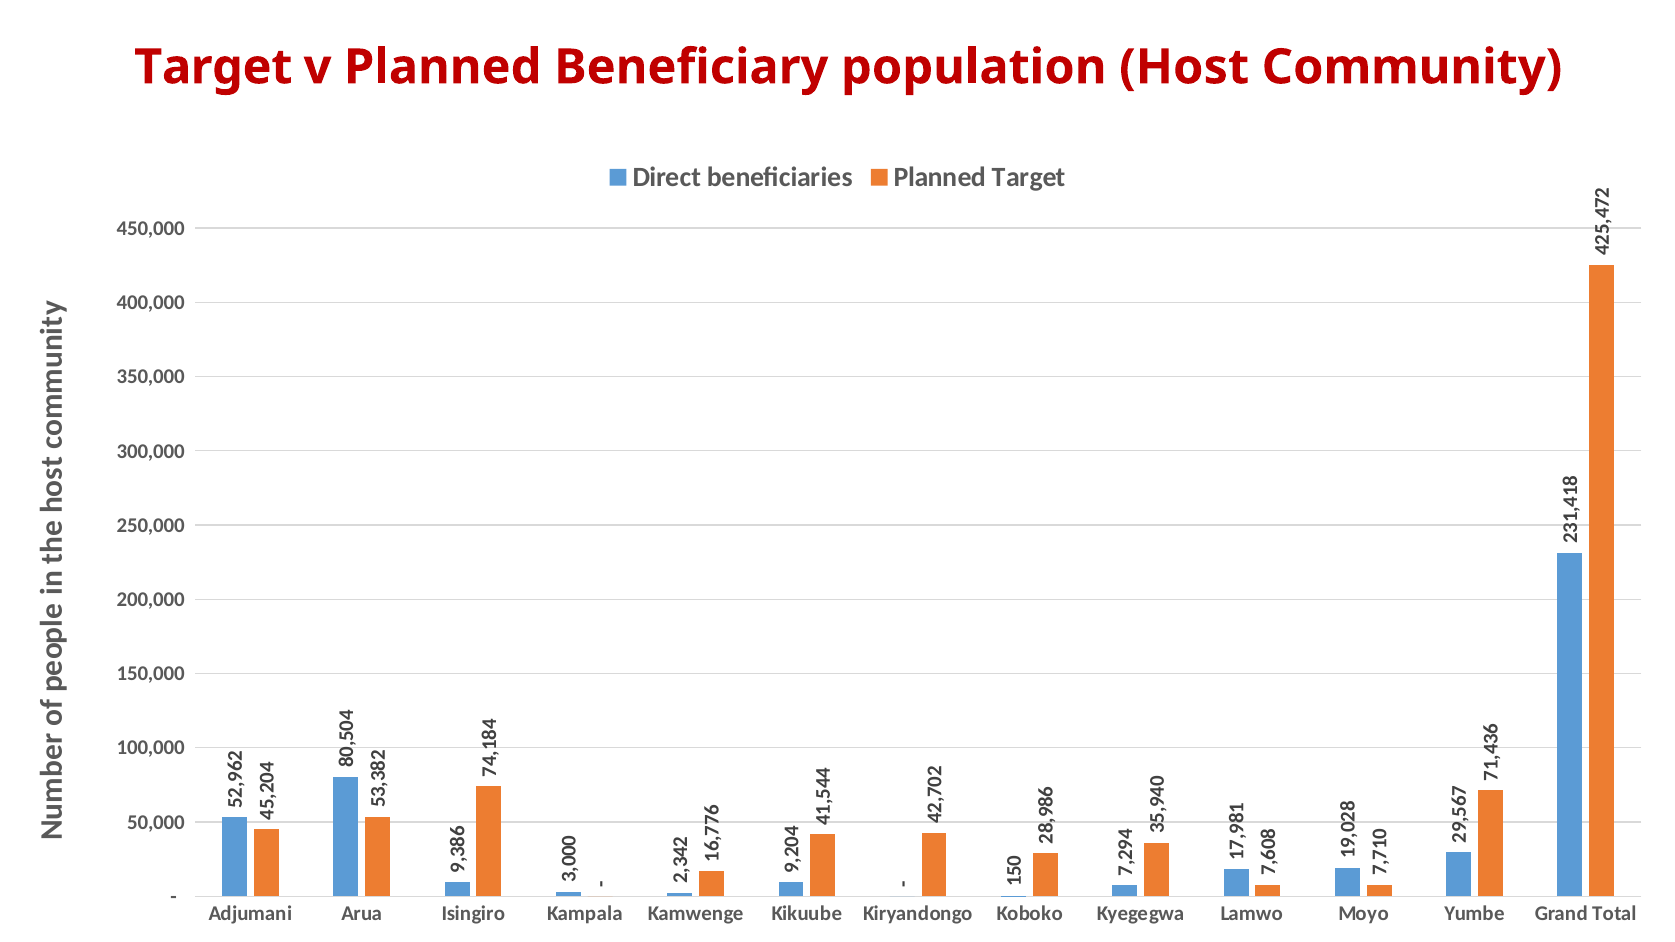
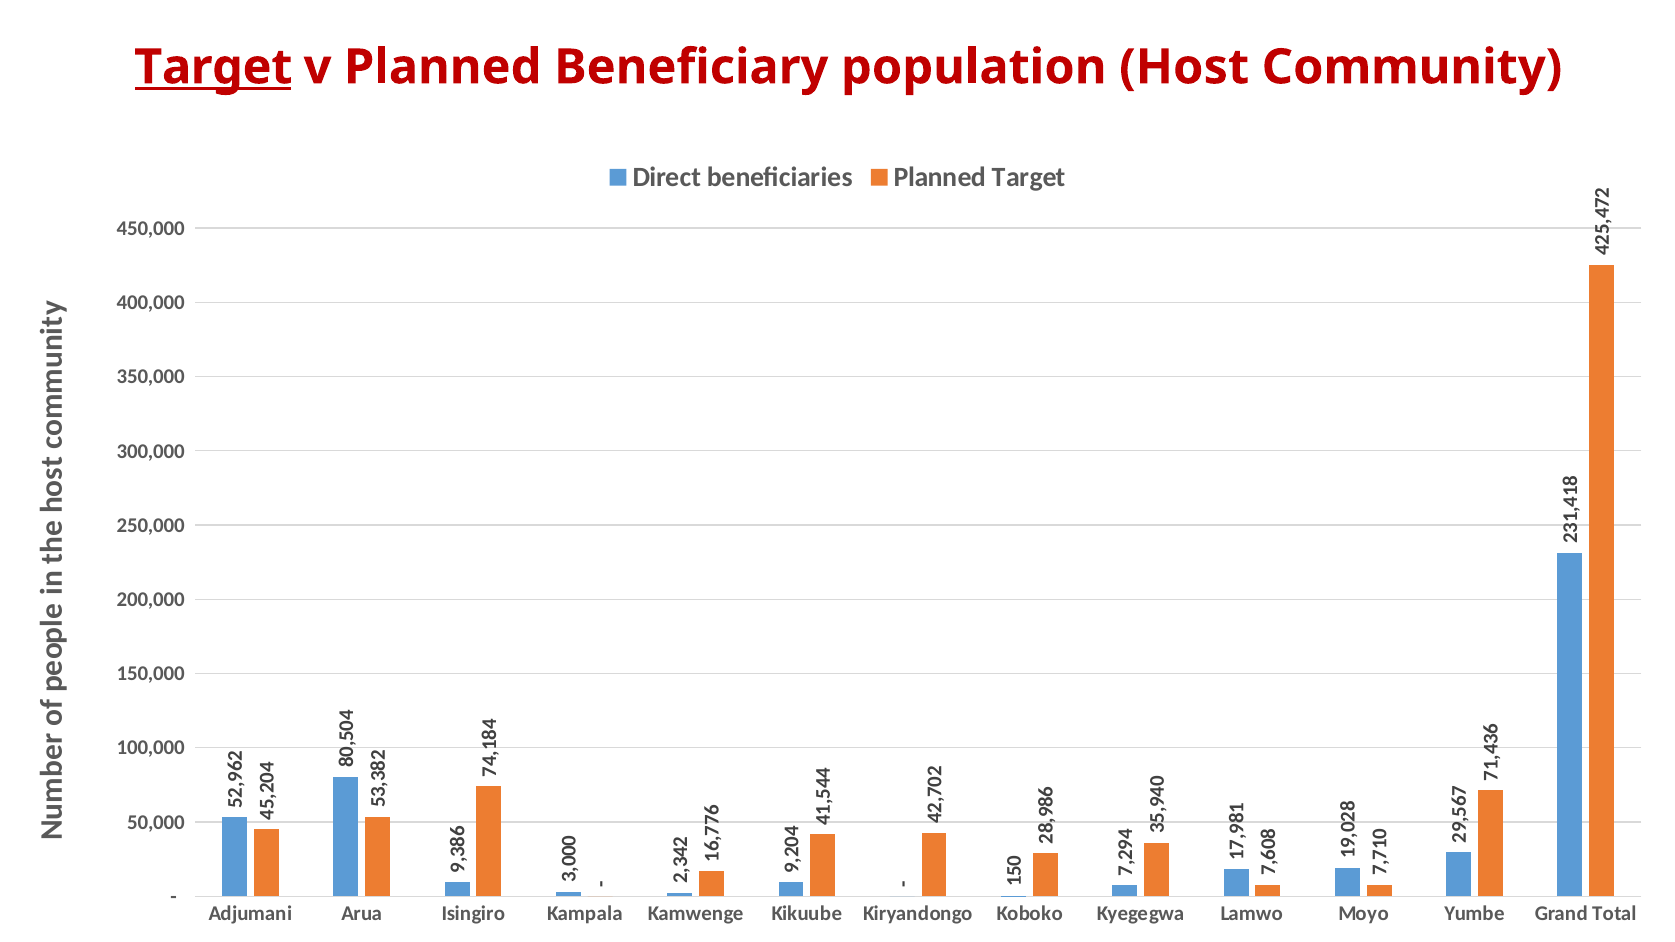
Target underline: none -> present (213, 67)
